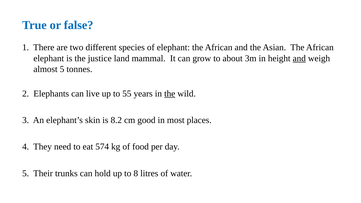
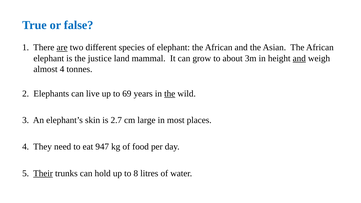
are underline: none -> present (62, 48)
almost 5: 5 -> 4 (62, 69)
55: 55 -> 69 (127, 94)
8.2: 8.2 -> 2.7 (116, 120)
good: good -> large (146, 120)
574: 574 -> 947 (102, 147)
Their underline: none -> present (43, 173)
